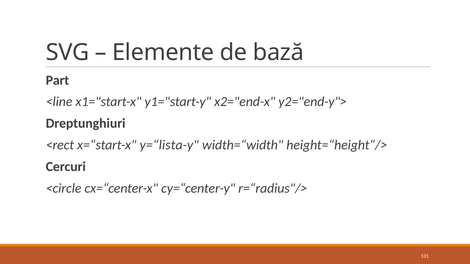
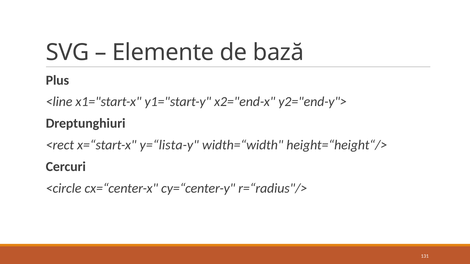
Part: Part -> Plus (57, 80)
